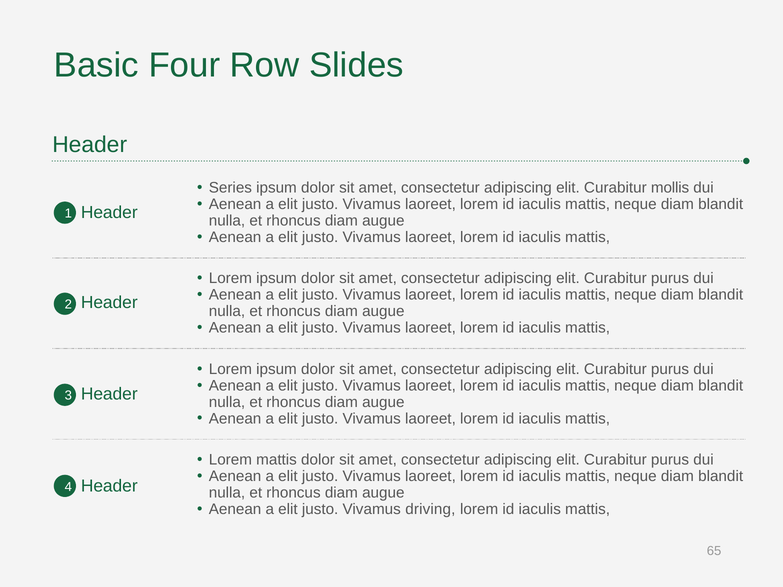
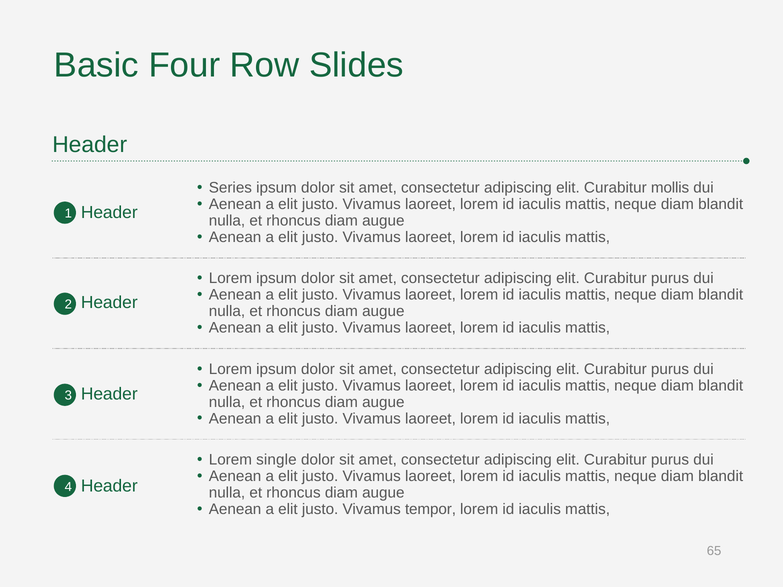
Lorem mattis: mattis -> single (276, 460)
driving: driving -> tempor (430, 509)
